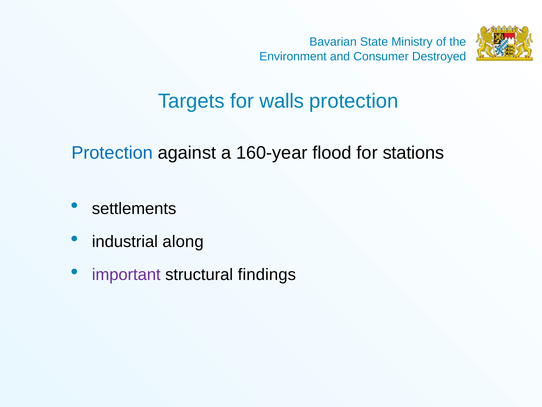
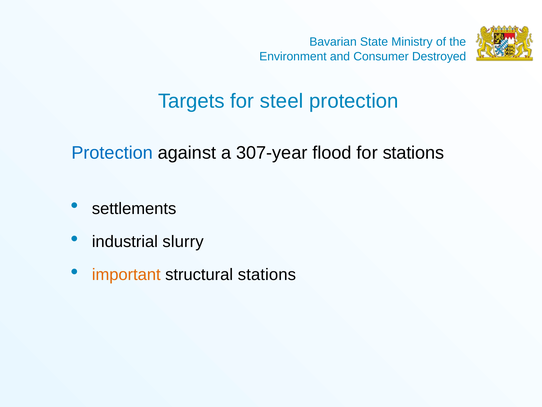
walls: walls -> steel (282, 101)
160-year: 160-year -> 307-year (272, 153)
along: along -> slurry (183, 241)
important colour: purple -> orange (126, 274)
structural findings: findings -> stations (267, 274)
